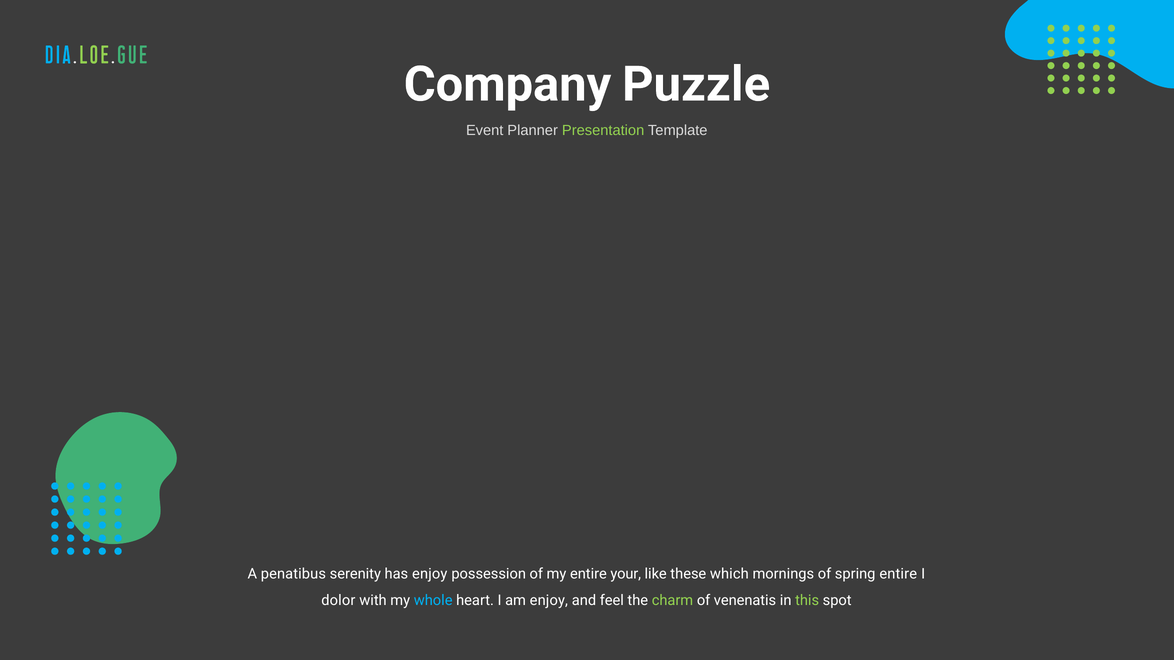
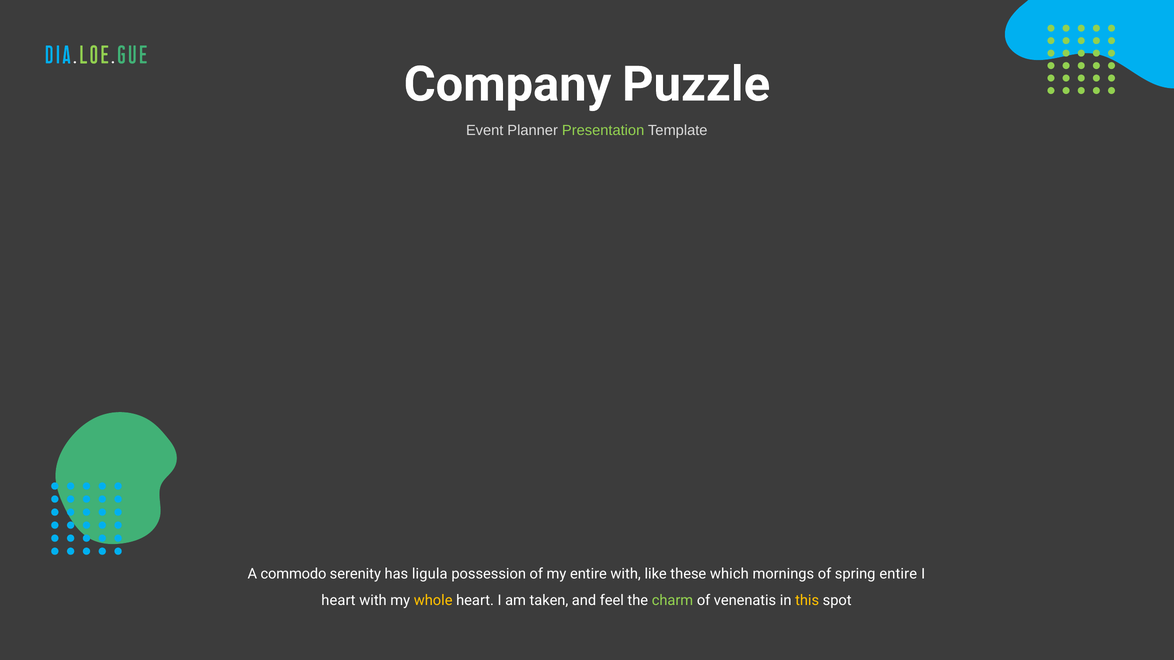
penatibus: penatibus -> commodo (293, 574)
has enjoy: enjoy -> ligula (430, 574)
entire your: your -> with (626, 574)
dolor: dolor -> heart (338, 601)
whole colour: light blue -> yellow (433, 601)
am enjoy: enjoy -> taken (549, 601)
this colour: light green -> yellow (807, 601)
